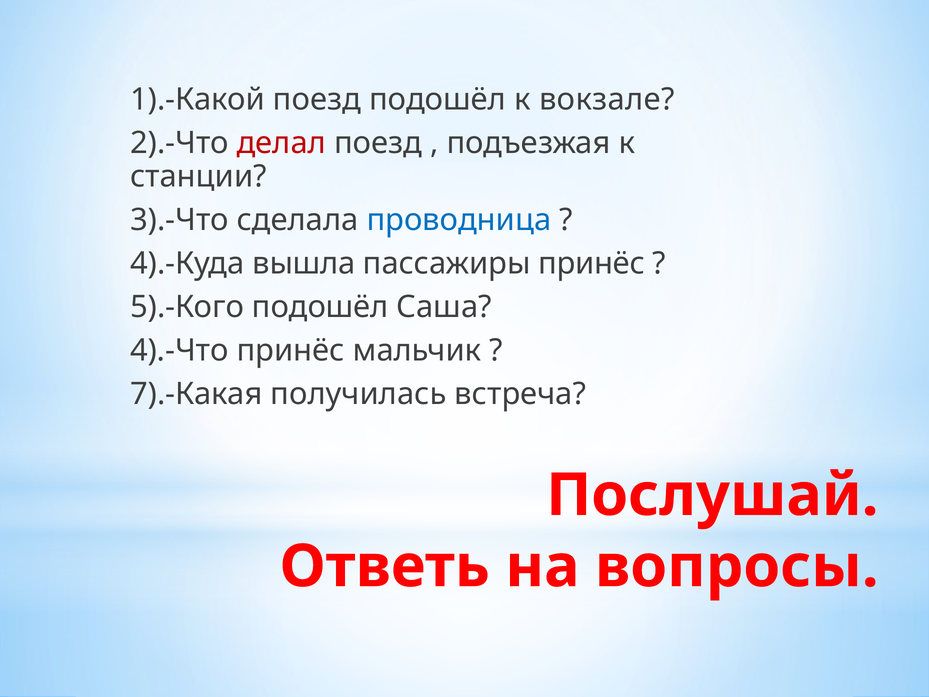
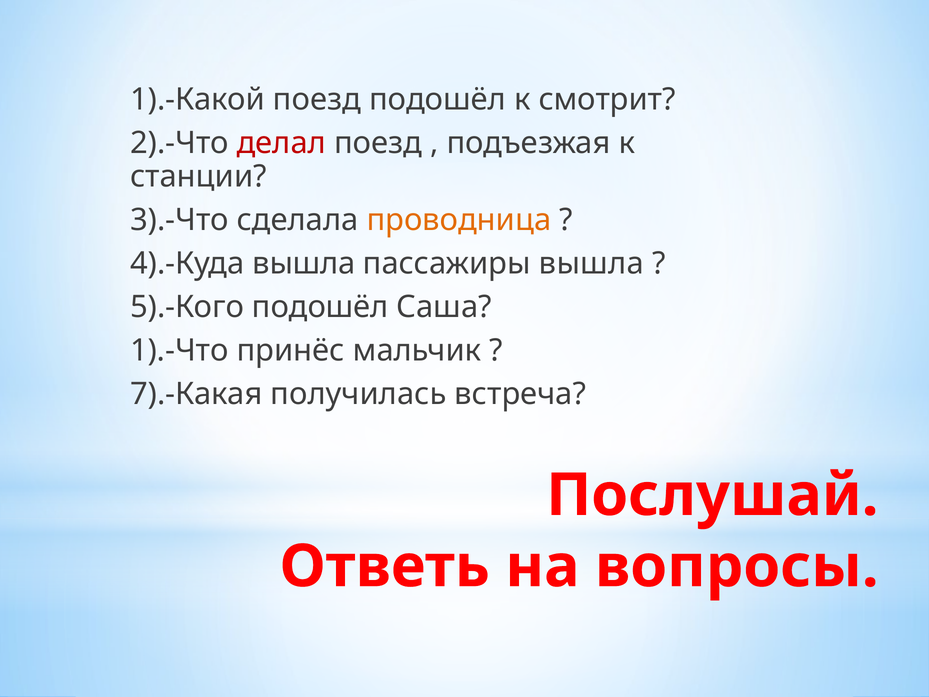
вокзале: вокзале -> смотрит (607, 100)
проводница colour: blue -> orange (459, 220)
пассажиры принёс: принёс -> вышла (591, 263)
4).-Что: 4).-Что -> 1).-Что (179, 350)
